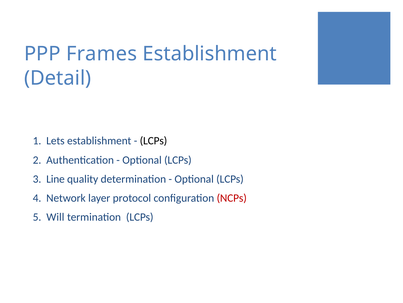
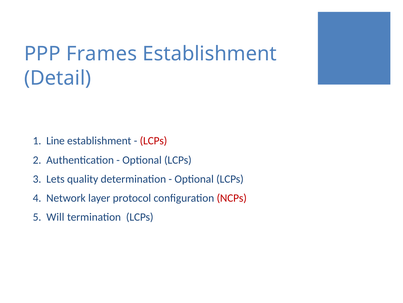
Lets: Lets -> Line (56, 141)
LCPs colour: black -> red (154, 141)
Line: Line -> Lets (55, 179)
